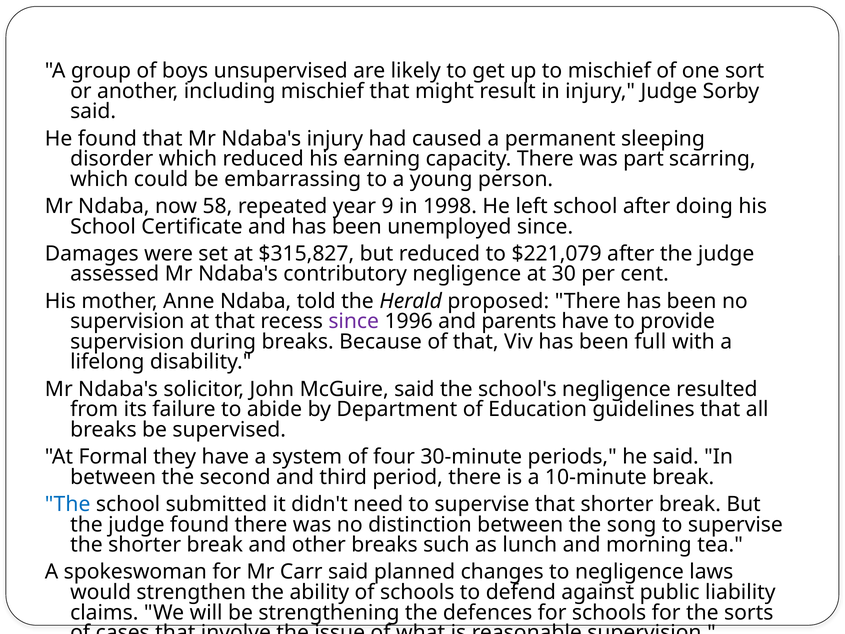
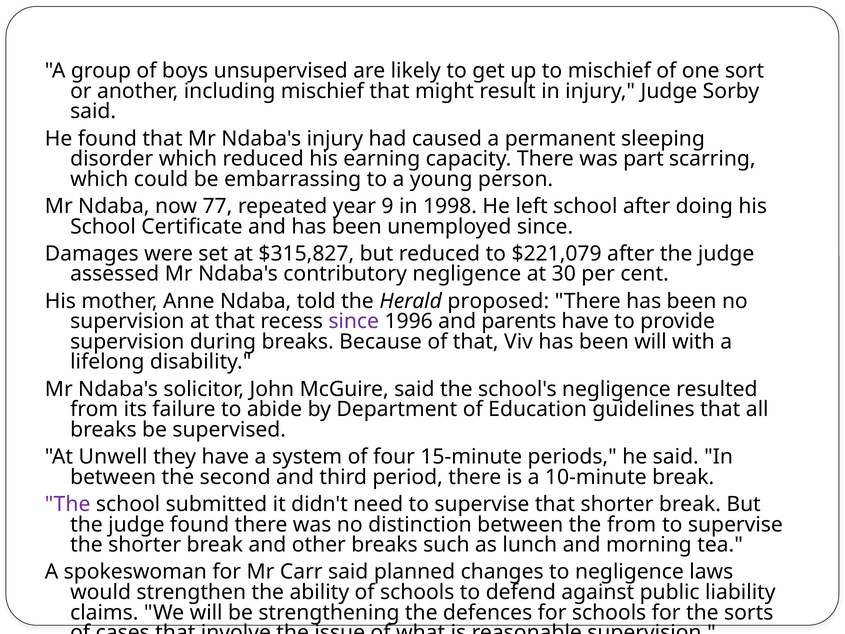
58: 58 -> 77 (217, 206)
been full: full -> will (651, 342)
Formal: Formal -> Unwell (113, 457)
30-minute: 30-minute -> 15-minute (471, 457)
The colour: blue -> purple (68, 504)
the song: song -> from (632, 524)
